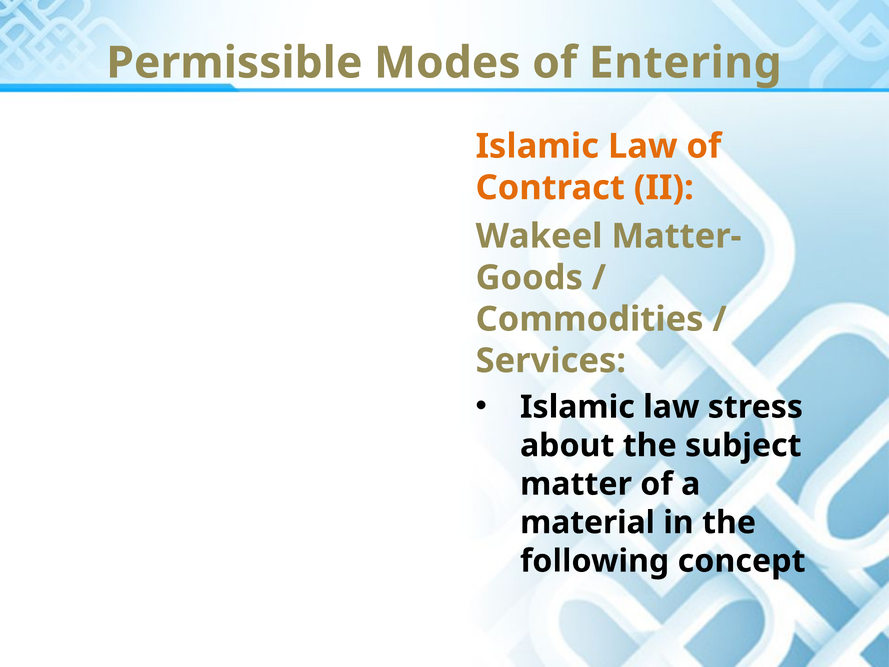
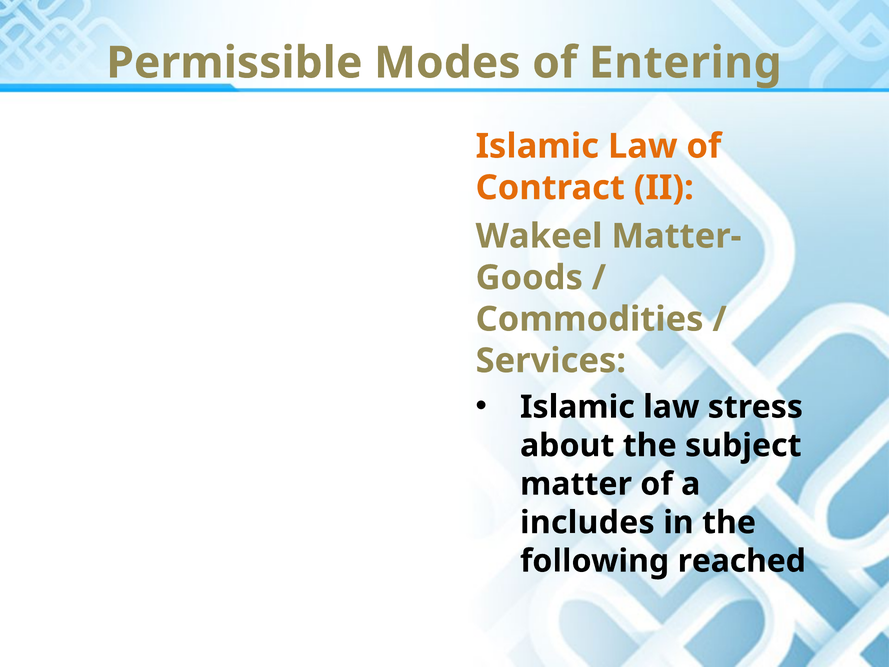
material: material -> includes (587, 522)
concept: concept -> reached (742, 561)
